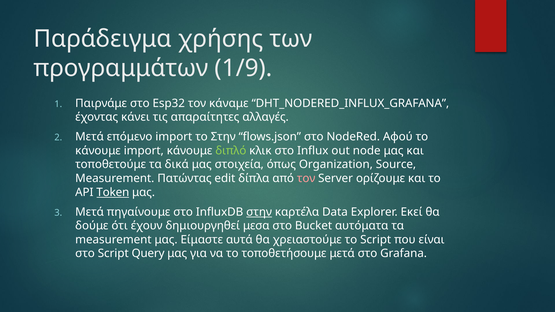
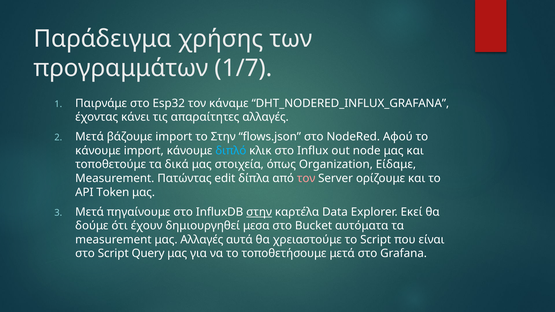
1/9: 1/9 -> 1/7 (244, 68)
επόμενο: επόμενο -> βάζουμε (130, 137)
διπλό colour: light green -> light blue (231, 151)
Source: Source -> Είδαμε (396, 165)
Token underline: present -> none (113, 192)
μας Είμαστε: Είμαστε -> Αλλαγές (202, 240)
